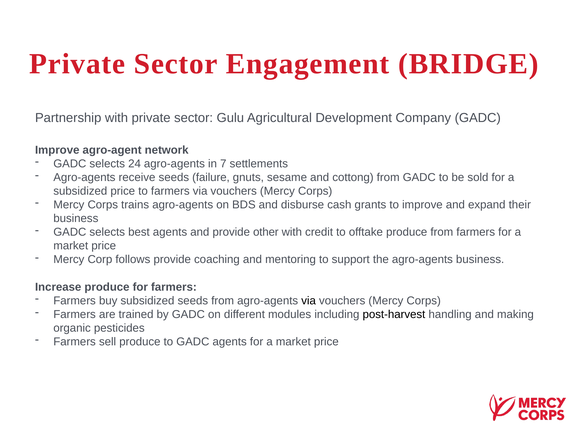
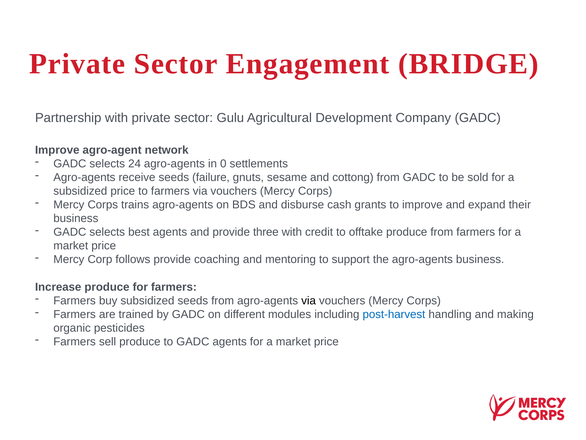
7: 7 -> 0 (223, 163)
other: other -> three (266, 232)
post-harvest colour: black -> blue (394, 314)
